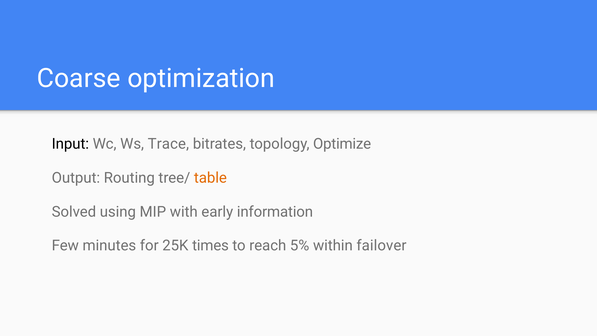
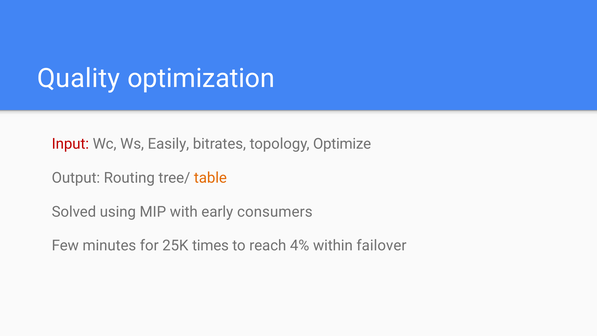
Coarse: Coarse -> Quality (79, 78)
Input colour: black -> red (70, 144)
Trace: Trace -> Easily (168, 144)
information: information -> consumers (275, 212)
5%: 5% -> 4% (300, 245)
